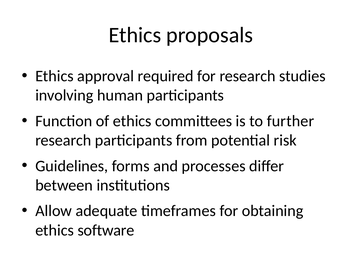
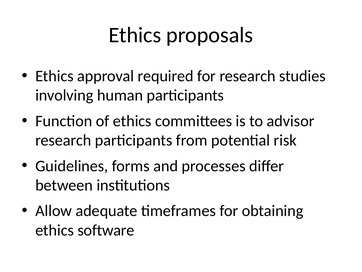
further: further -> advisor (291, 121)
